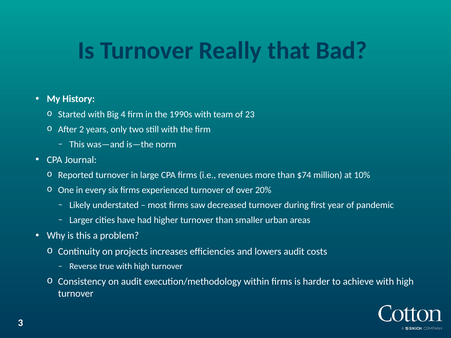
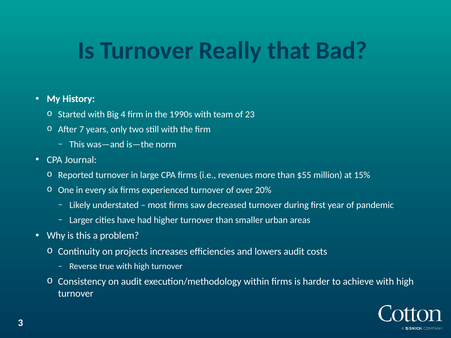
2: 2 -> 7 (82, 129)
$74: $74 -> $55 (304, 175)
10%: 10% -> 15% (362, 175)
